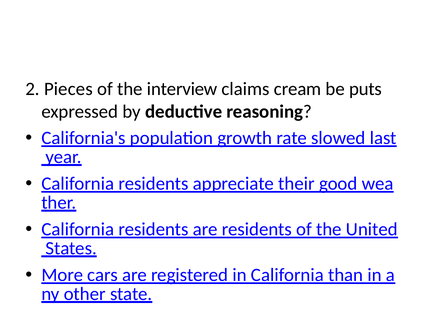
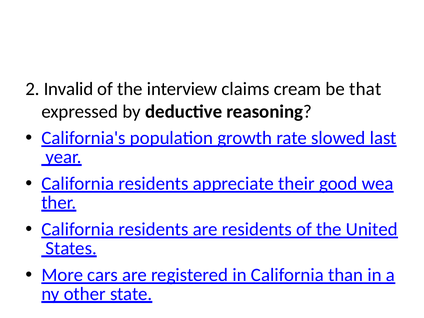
Pieces: Pieces -> Invalid (69, 89)
puts: puts -> that (365, 89)
